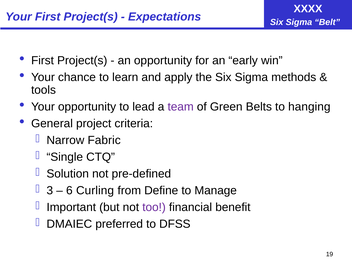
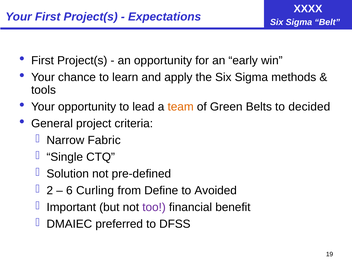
team colour: purple -> orange (181, 107)
hanging: hanging -> decided (309, 107)
3: 3 -> 2 (50, 191)
Manage: Manage -> Avoided (216, 191)
